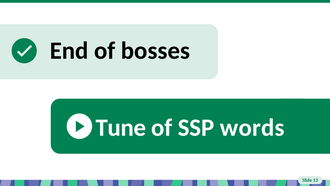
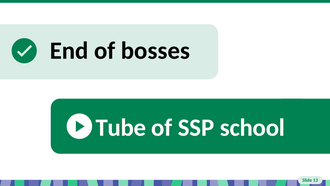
Tune: Tune -> Tube (121, 127)
words: words -> school (252, 127)
